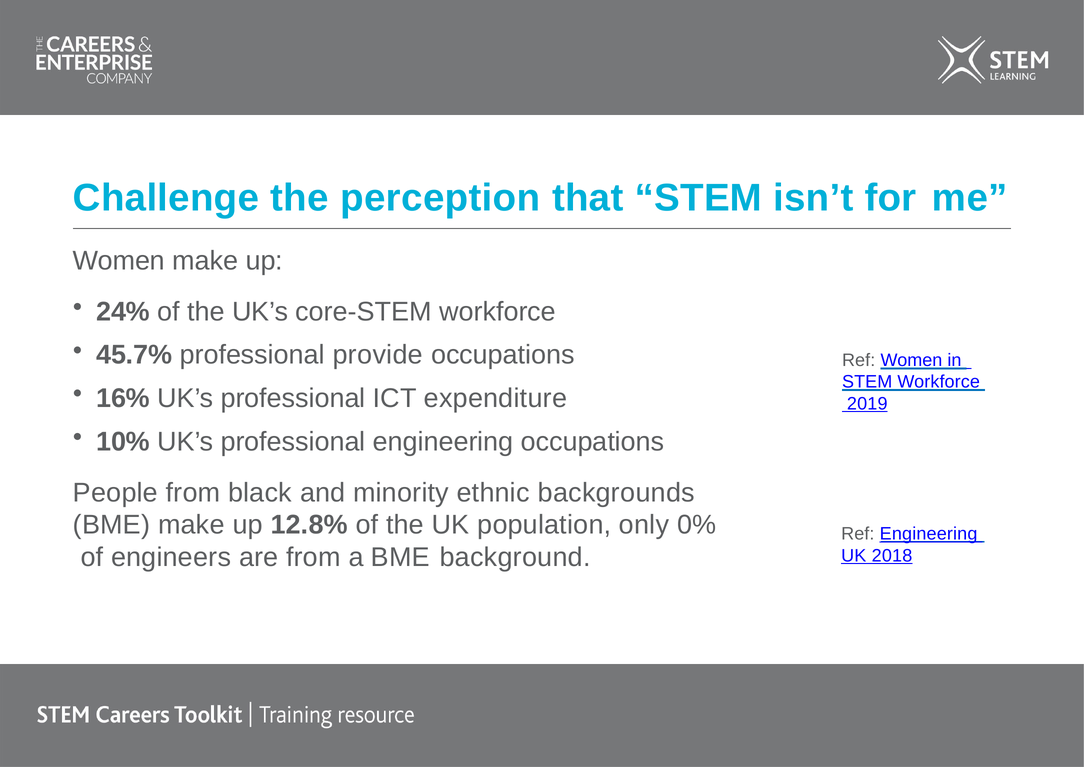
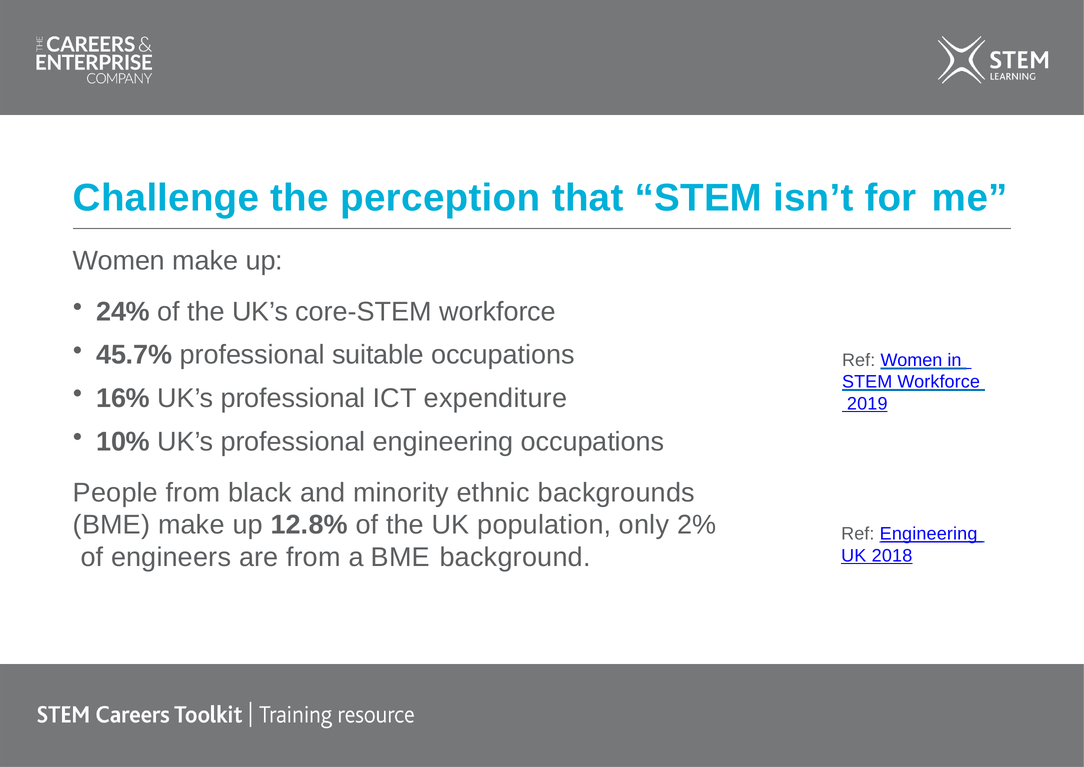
provide: provide -> suitable (378, 355)
0%: 0% -> 2% (697, 525)
